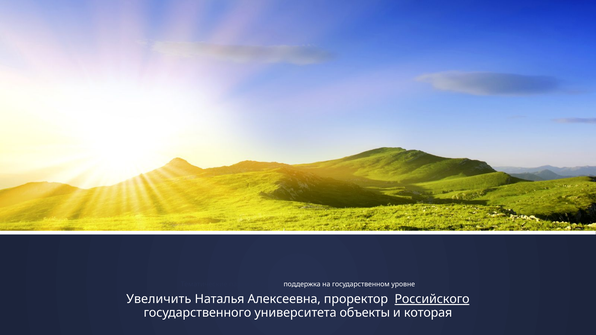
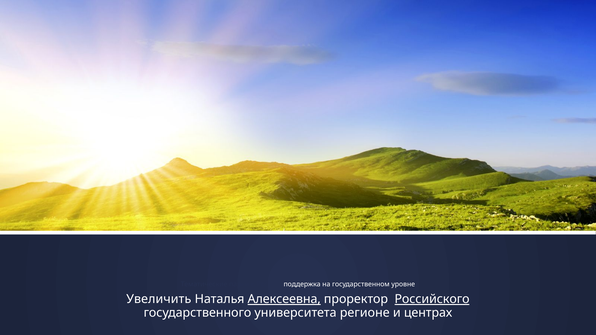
Алексеевна underline: none -> present (284, 299)
объекты: объекты -> регионе (365, 313)
которая: которая -> центрах (428, 313)
